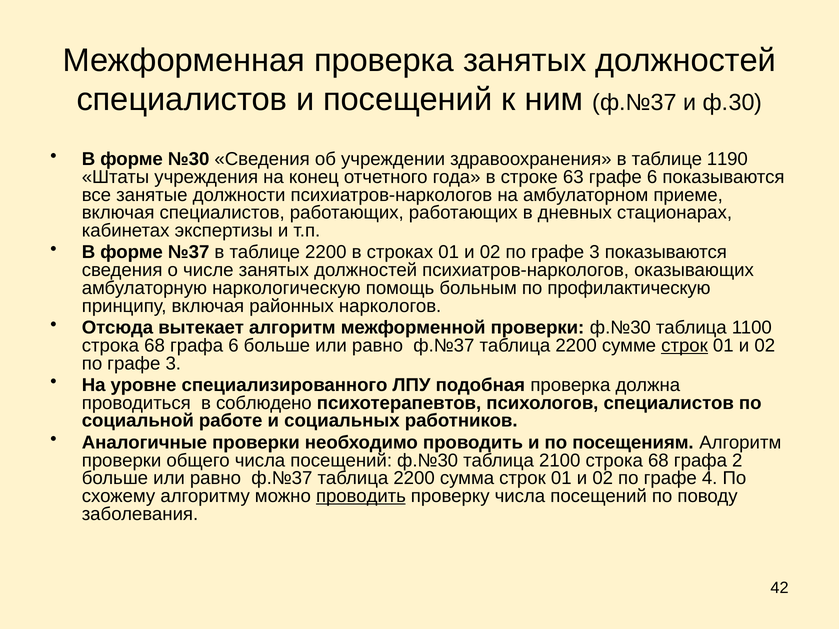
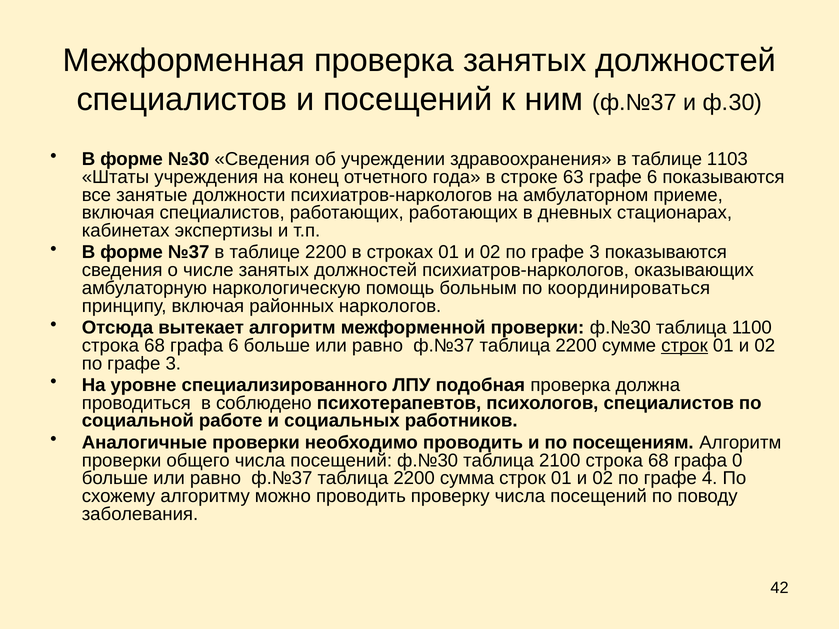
1190: 1190 -> 1103 (727, 159)
профилактическую: профилактическую -> координироваться (629, 288)
2: 2 -> 0 (737, 461)
проводить underline: present -> none (361, 496)
